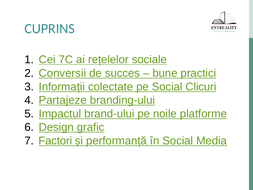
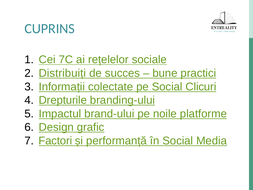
Conversii: Conversii -> Distribuiți (62, 73)
Partajeze: Partajeze -> Drepturile (63, 100)
